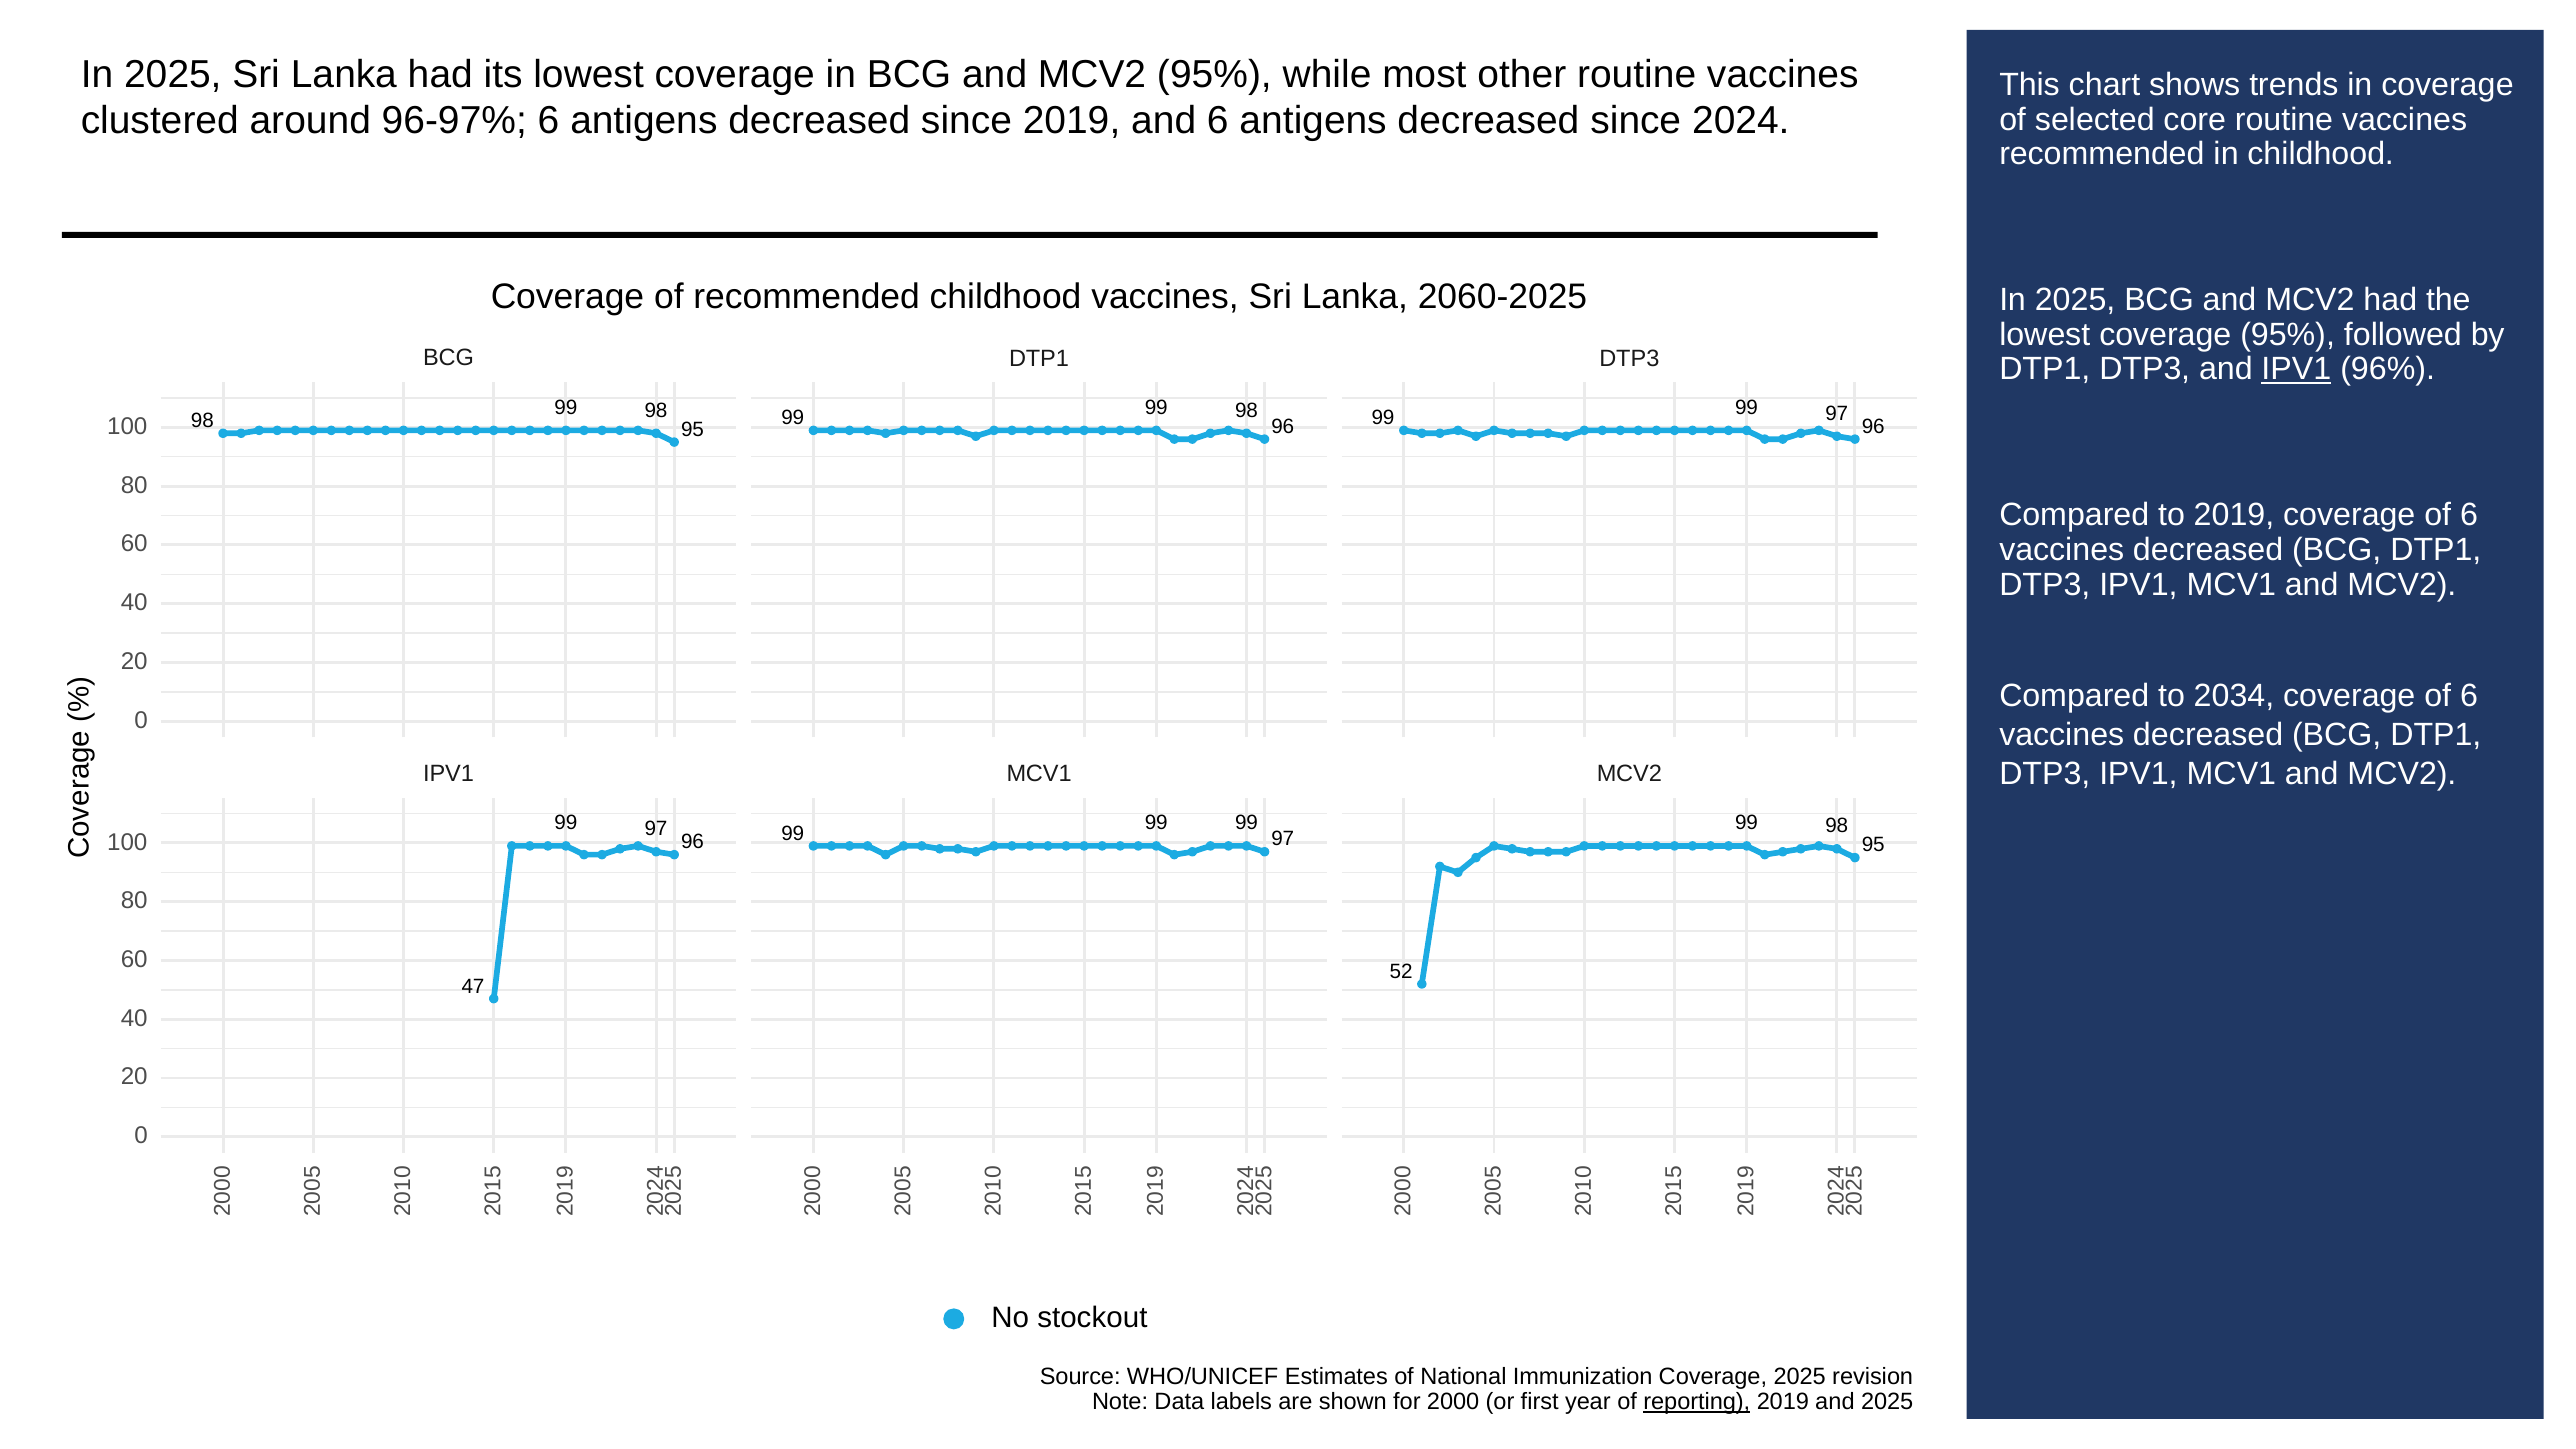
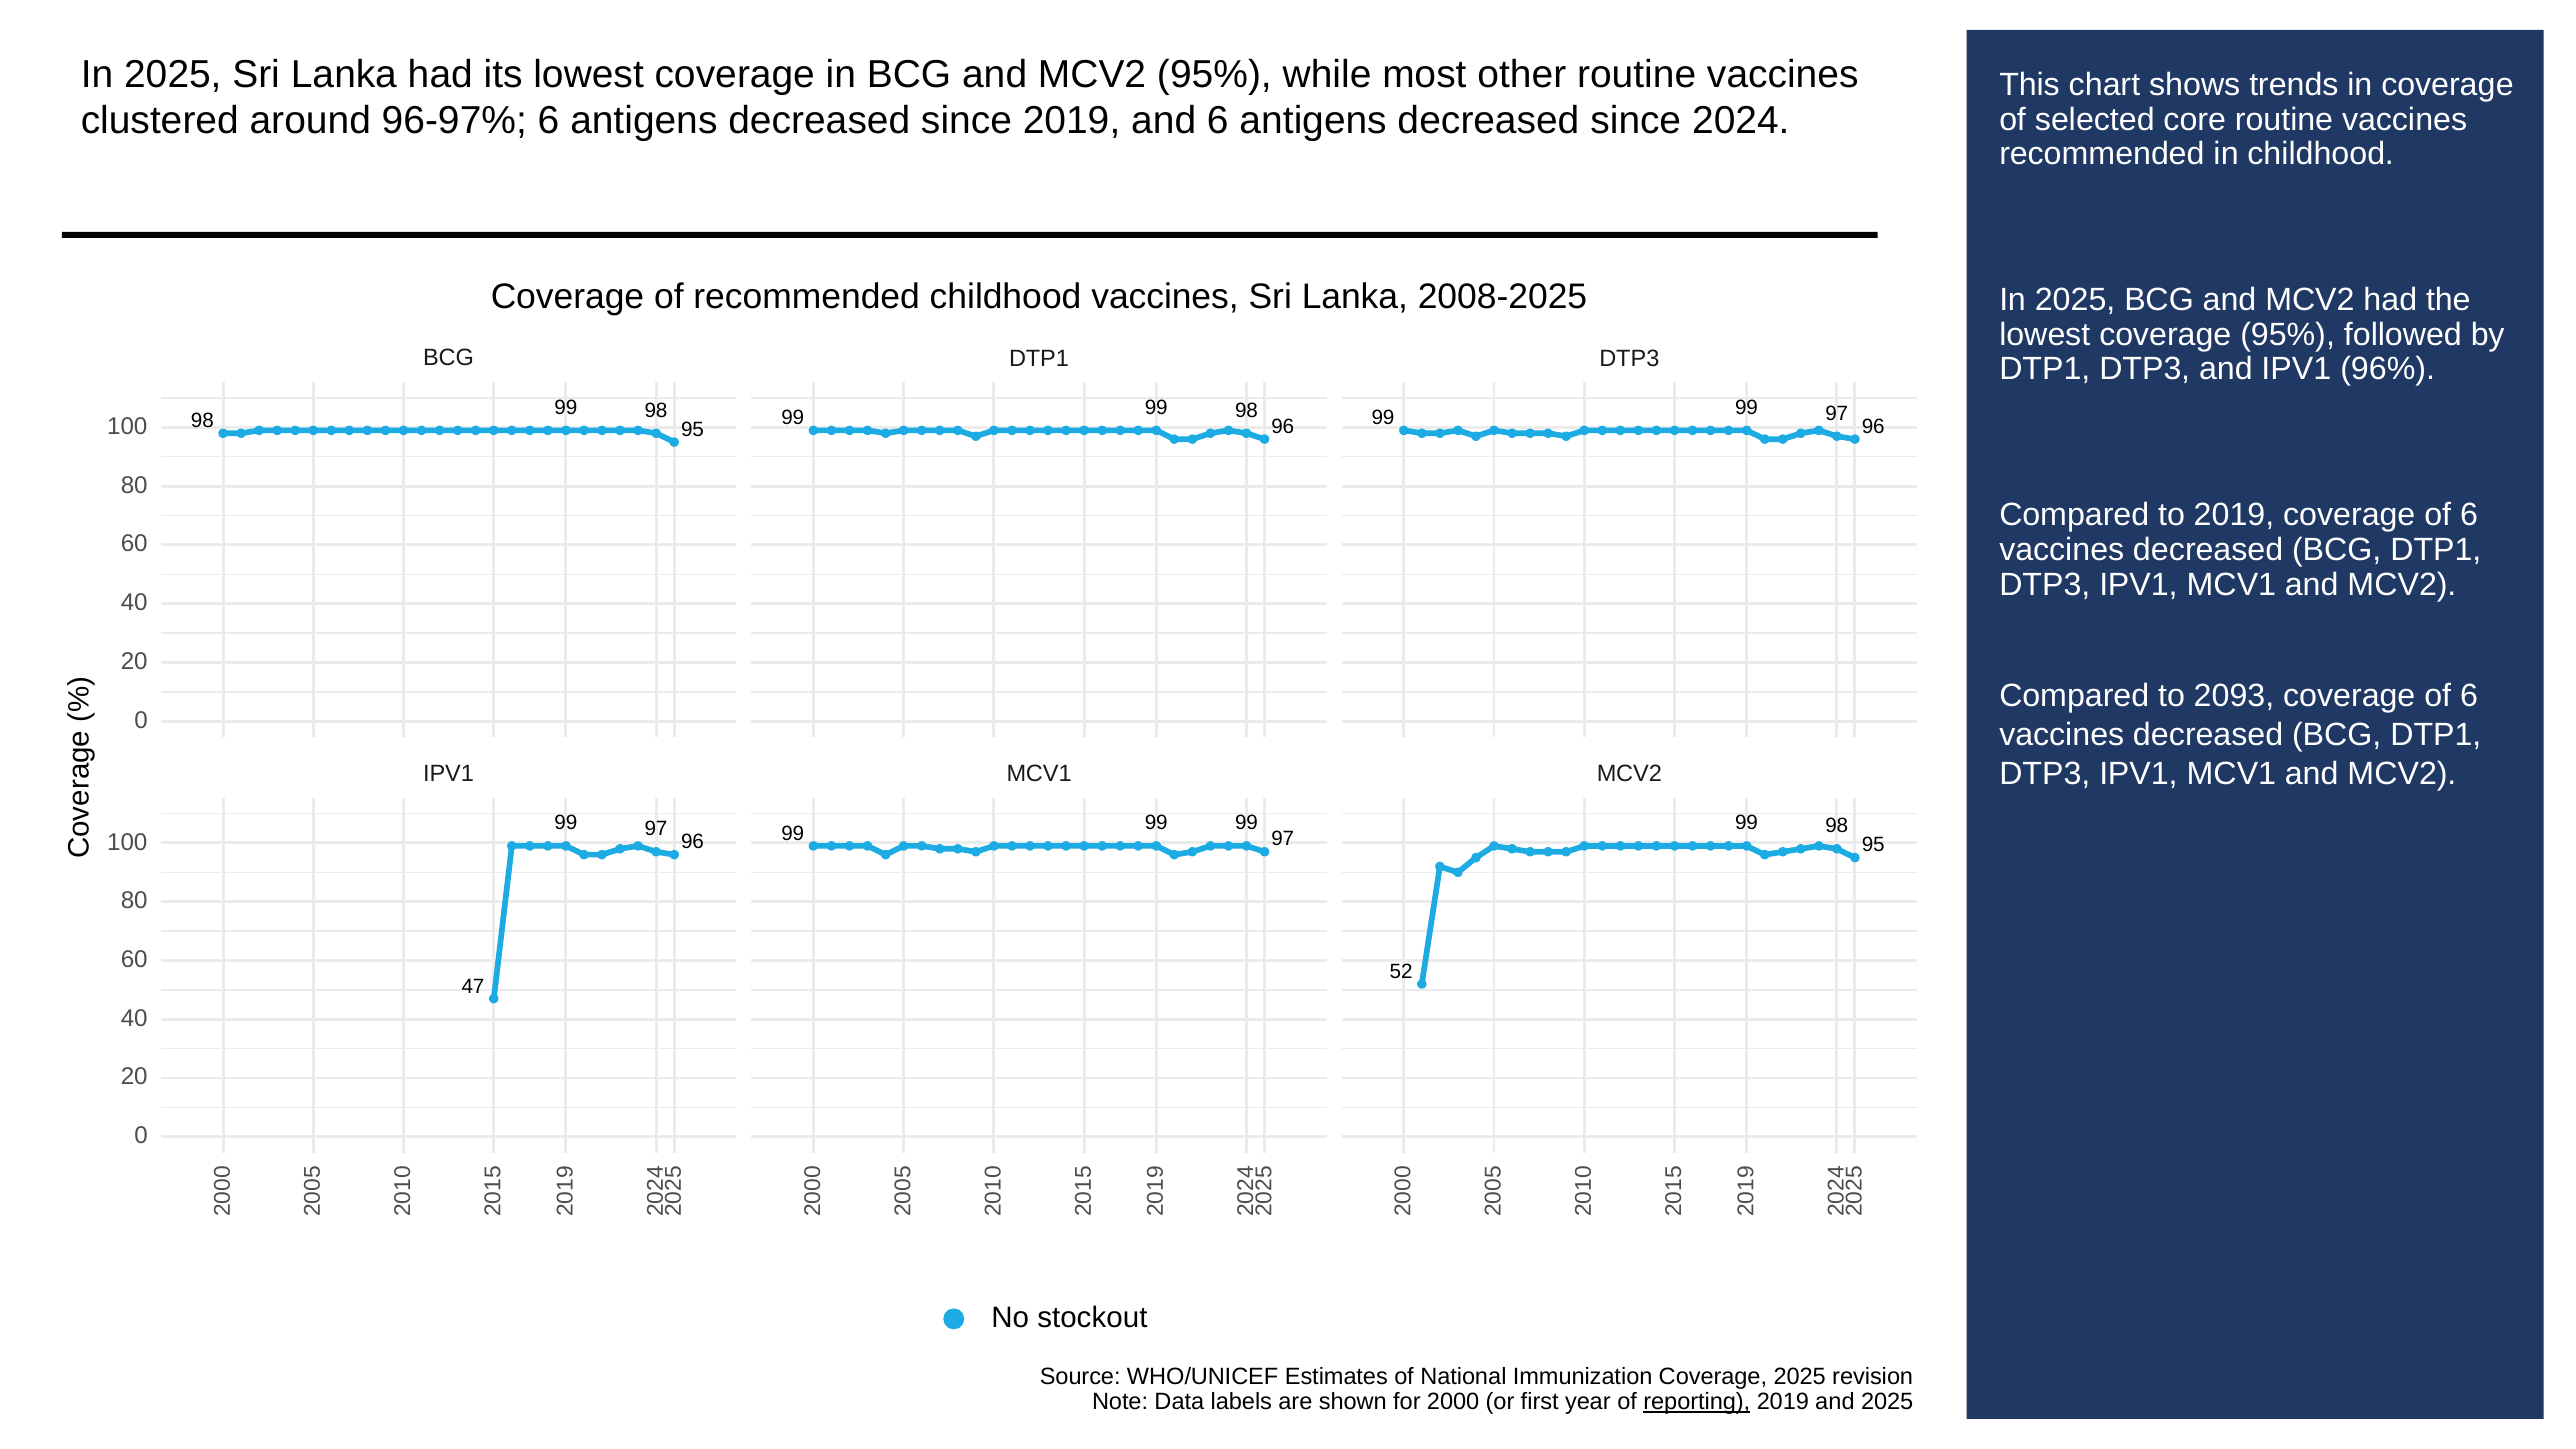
2060-2025: 2060-2025 -> 2008-2025 (1502, 297)
IPV1 underline: present -> none (2296, 369)
2034: 2034 -> 2093 (2234, 696)
